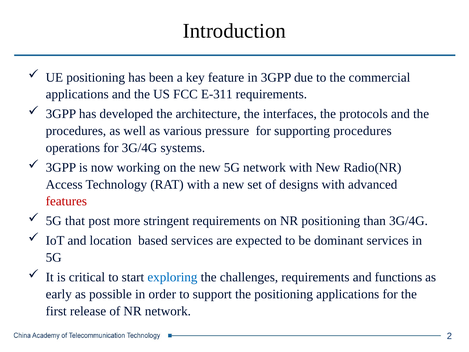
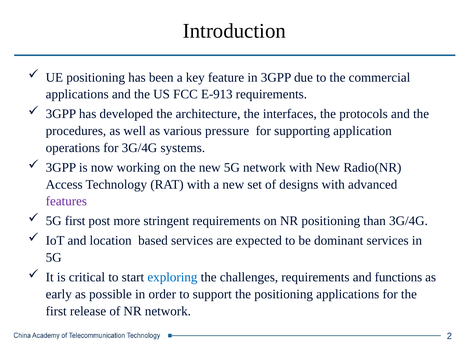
E-311: E-311 -> E-913 (217, 94)
supporting procedures: procedures -> application (363, 131)
features colour: red -> purple (66, 201)
5G that: that -> first (75, 221)
